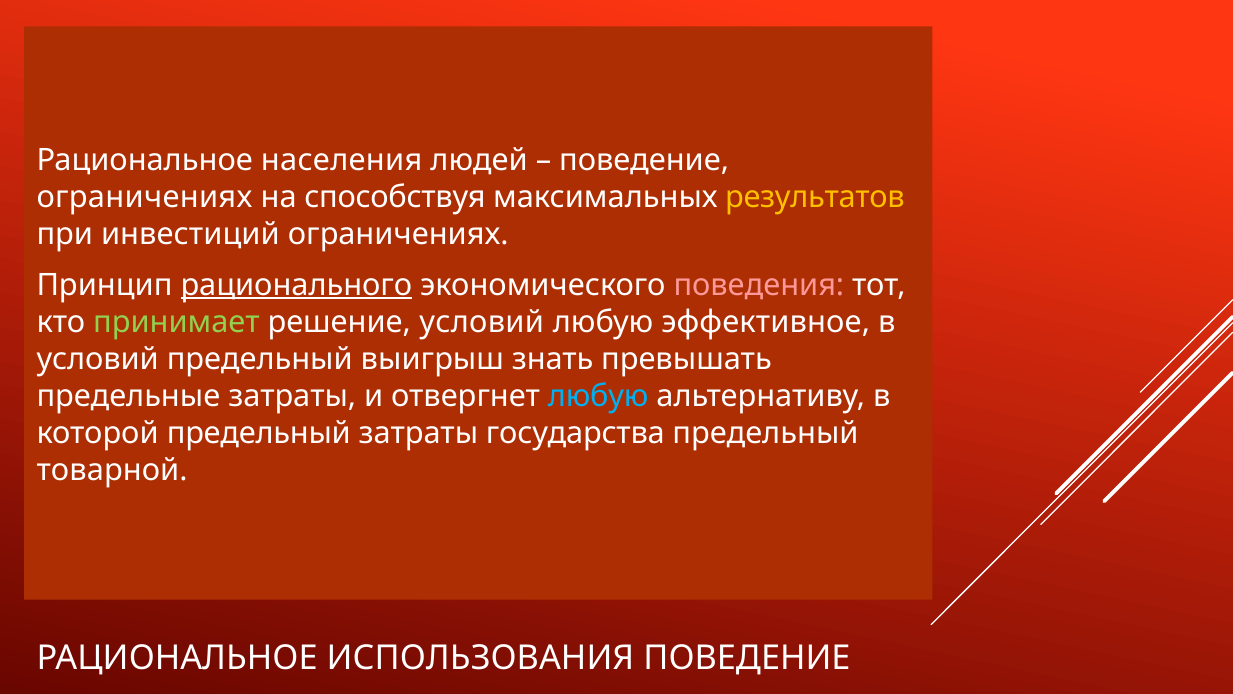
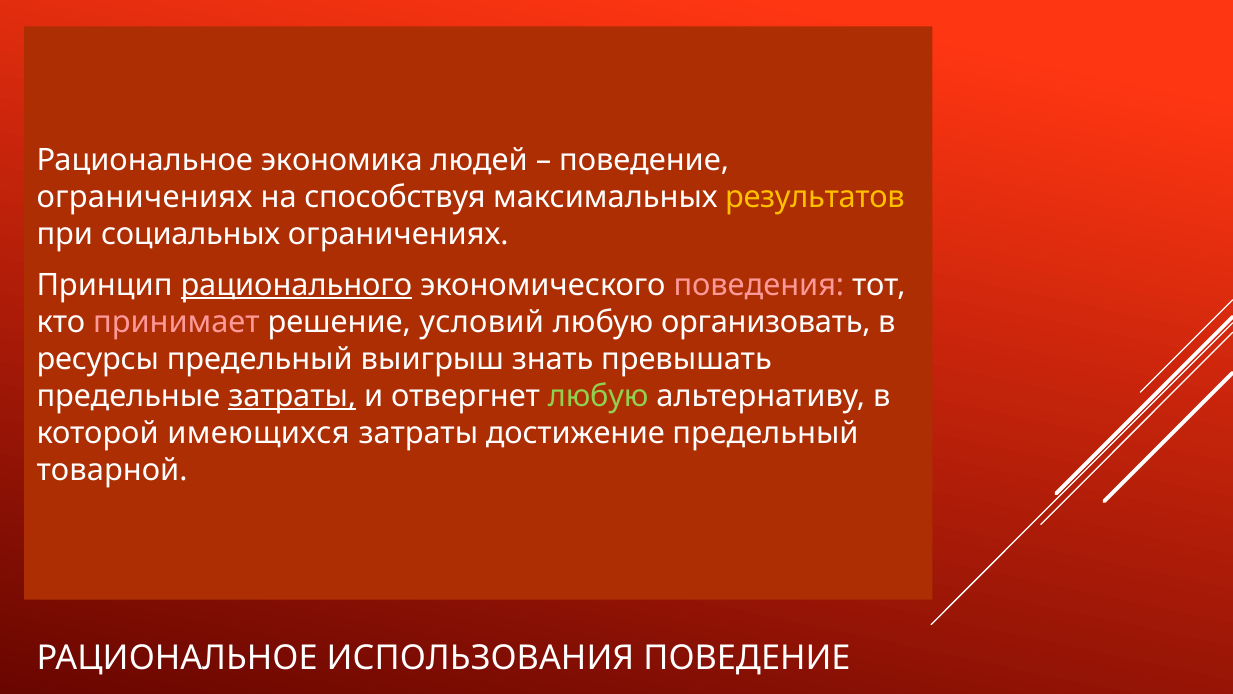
населения: населения -> экономика (342, 160)
инвестиций: инвестиций -> социальных (191, 234)
принимает colour: light green -> pink (176, 322)
эффективное: эффективное -> организовать (766, 322)
условий: условий -> ресурсы (98, 359)
затраты underline: none -> present (292, 396)
любую colour: light blue -> light green (598, 396)
которой предельный: предельный -> имеющихся (259, 433)
государства: государства -> достижение (575, 433)
